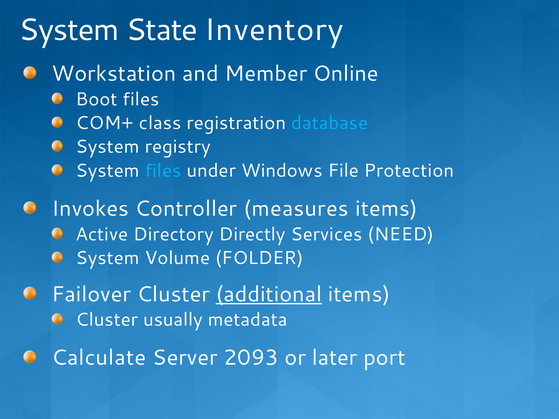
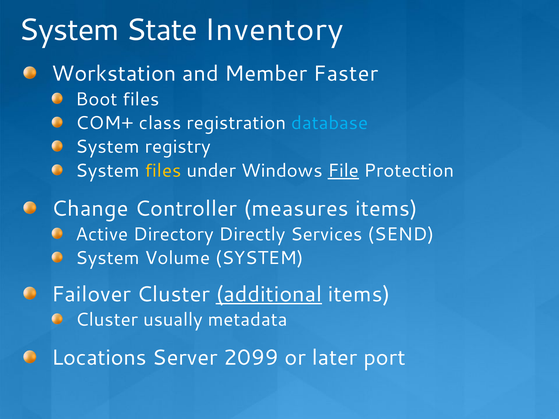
Online: Online -> Faster (346, 74)
files colour: light blue -> yellow (163, 171)
File underline: none -> present (343, 171)
Invokes: Invokes -> Change (90, 209)
NEED: NEED -> SEND (401, 234)
Volume FOLDER: FOLDER -> SYSTEM (259, 258)
Calculate: Calculate -> Locations (99, 358)
2093: 2093 -> 2099 (251, 358)
